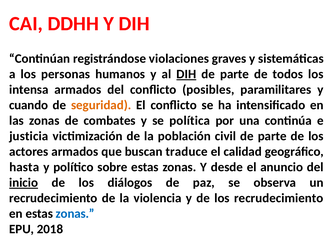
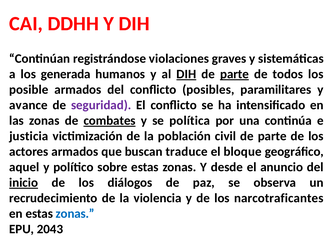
personas: personas -> generada (66, 74)
parte underline: none -> present (234, 74)
intensa: intensa -> posible (29, 90)
cuando: cuando -> avance (28, 106)
seguridad colour: orange -> purple (101, 106)
combates underline: none -> present (110, 121)
calidad: calidad -> bloque (243, 152)
hasta: hasta -> aquel (24, 168)
los recrudecimiento: recrudecimiento -> narcotraficantes (279, 199)
2018: 2018 -> 2043 (50, 230)
